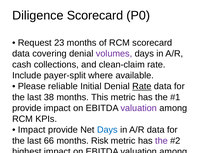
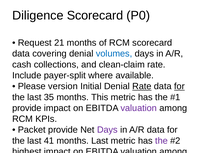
23: 23 -> 21 (59, 43)
volumes colour: purple -> blue (114, 54)
reliable: reliable -> version (63, 86)
for underline: none -> present (179, 86)
38: 38 -> 35 (49, 97)
Impact: Impact -> Packet (32, 130)
Days colour: blue -> purple (107, 130)
66: 66 -> 41 (49, 141)
months Risk: Risk -> Last (100, 141)
